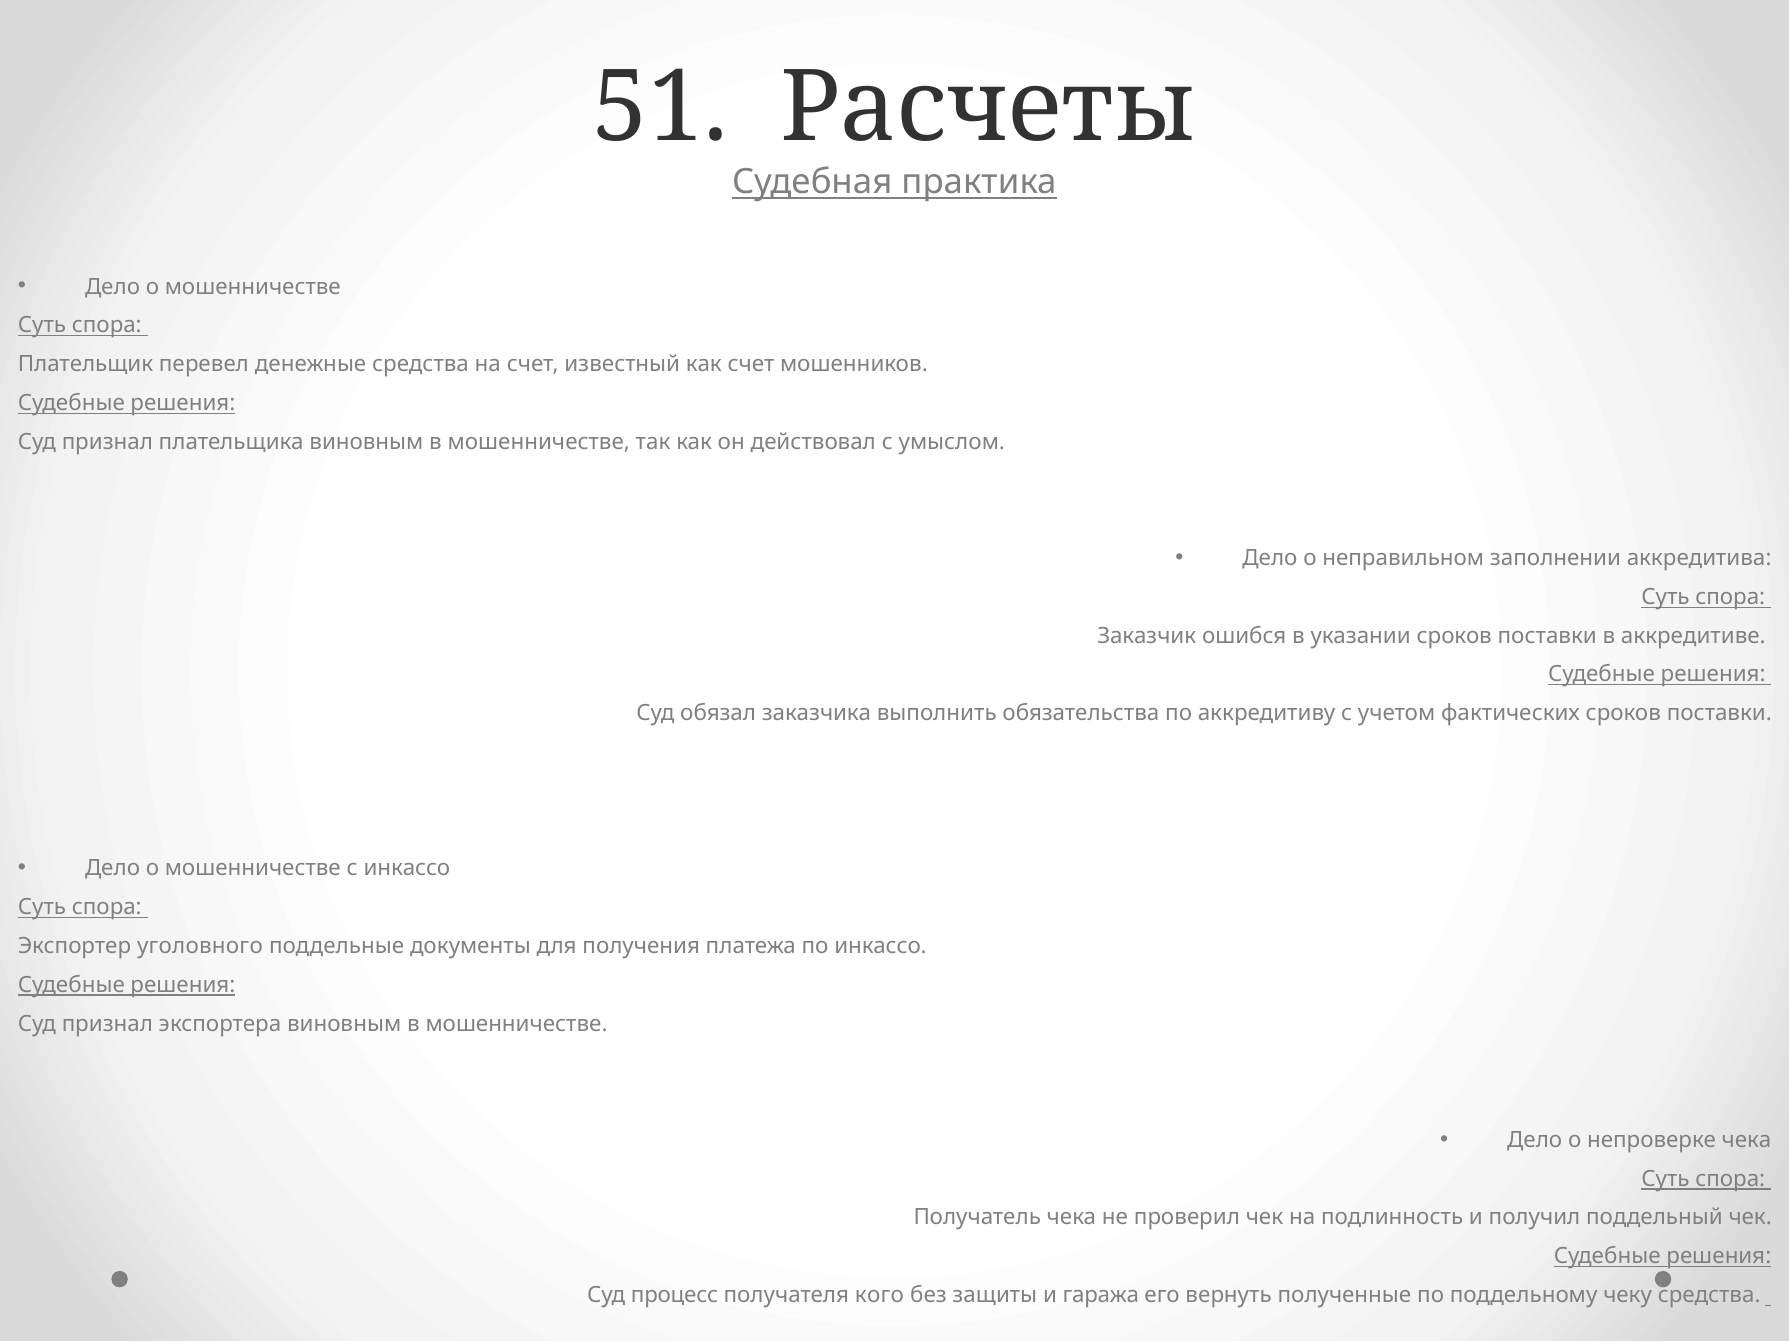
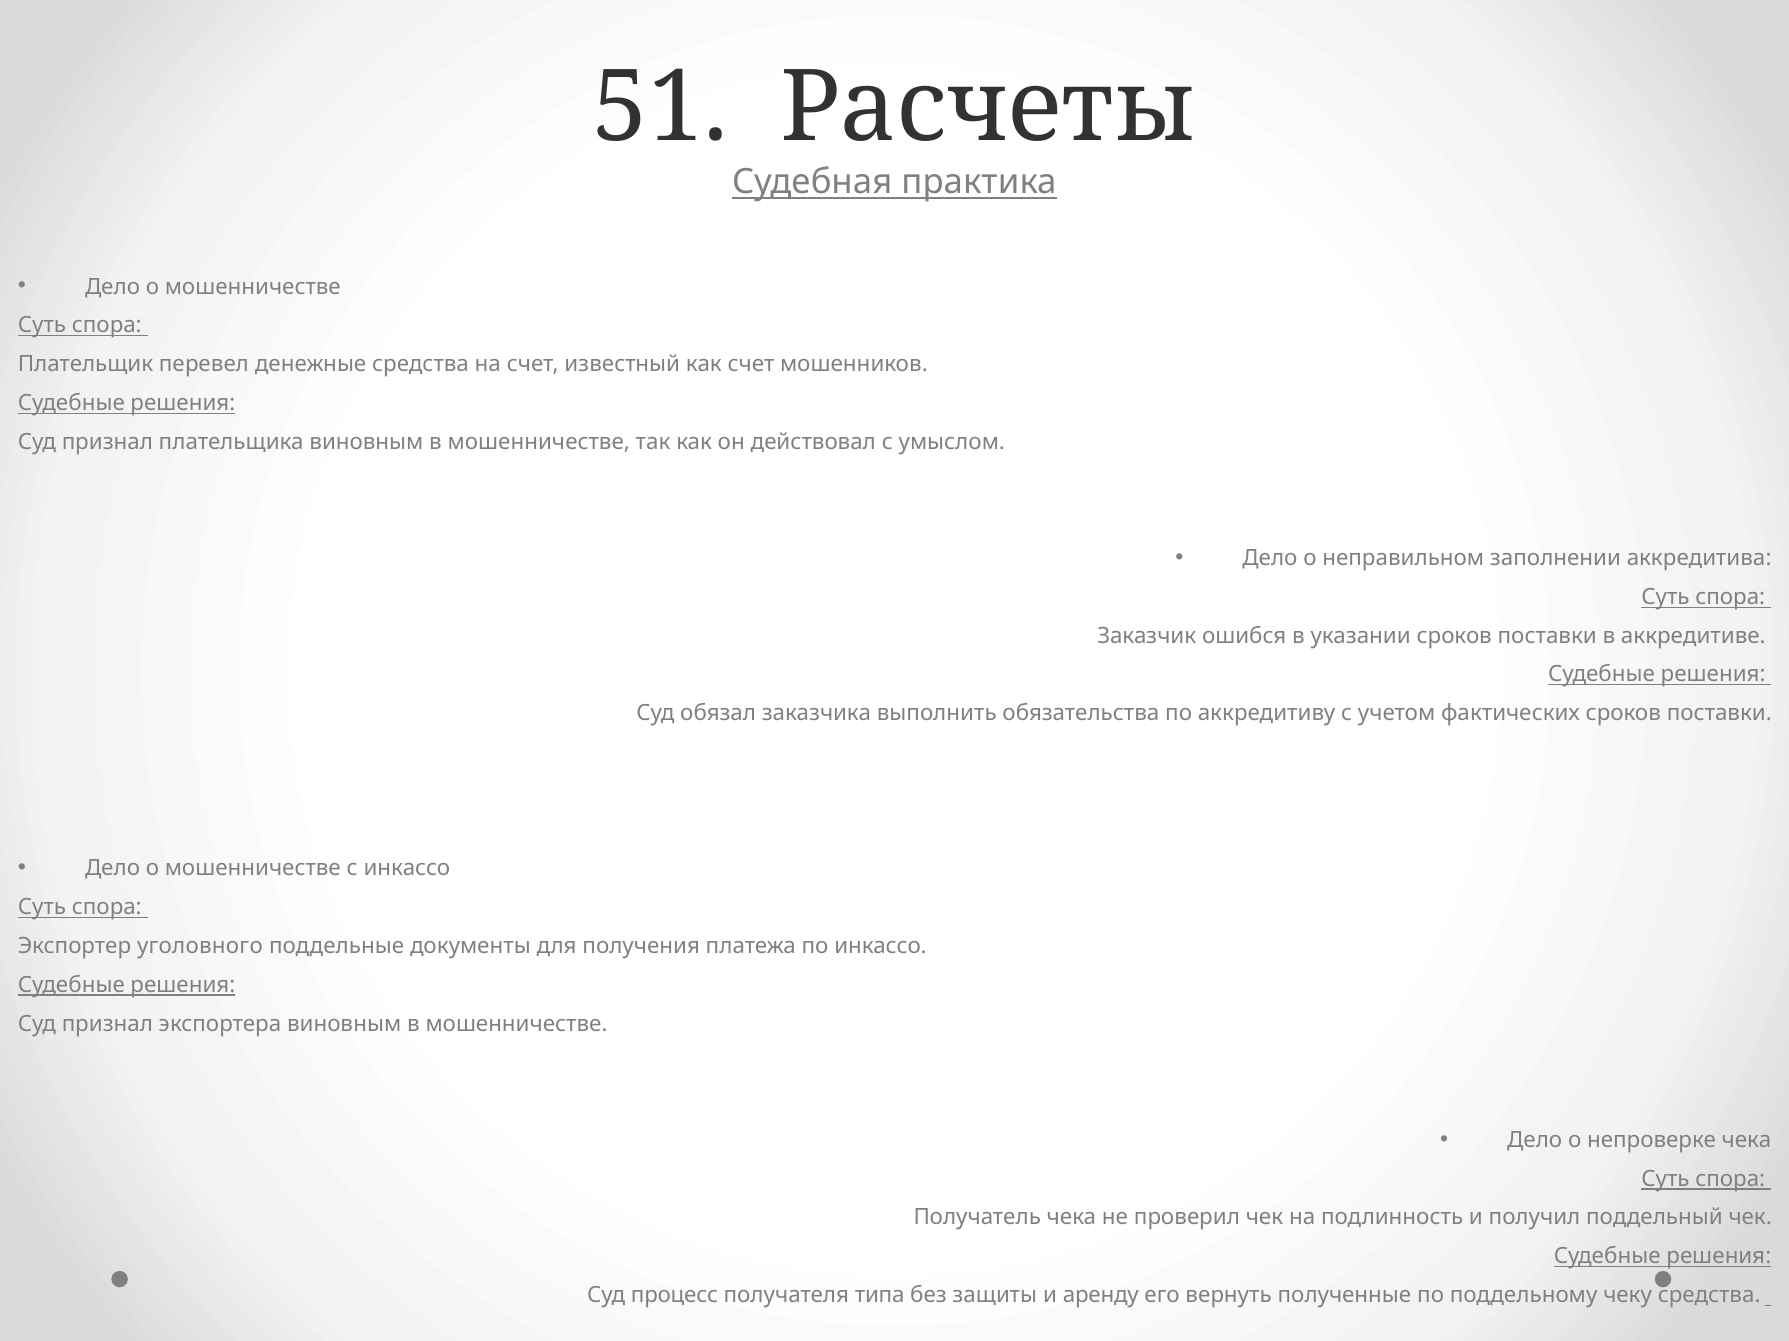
кого: кого -> типа (880, 1296)
гаража: гаража -> аренду (1101, 1296)
